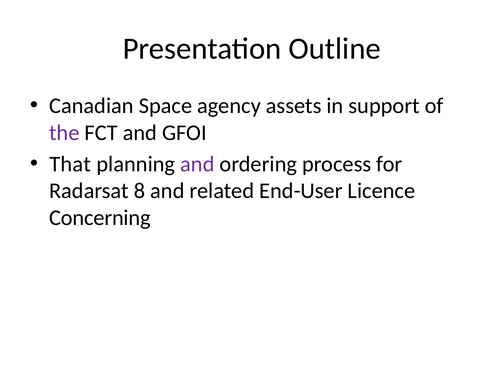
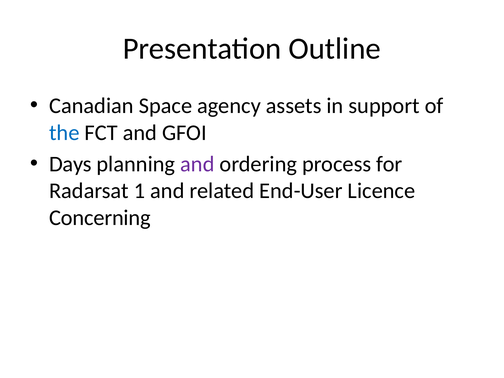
the colour: purple -> blue (64, 133)
That: That -> Days (70, 164)
8: 8 -> 1 (139, 191)
